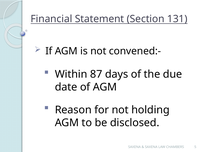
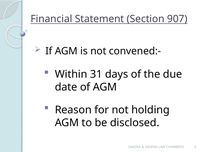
131: 131 -> 907 (177, 19)
87: 87 -> 31 (96, 74)
